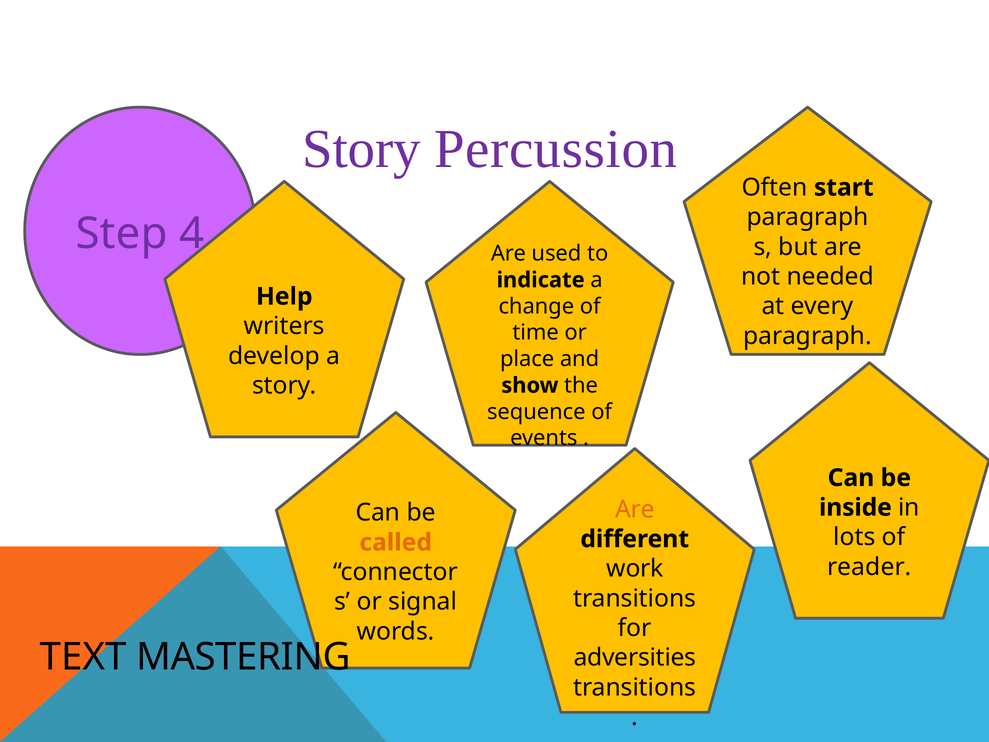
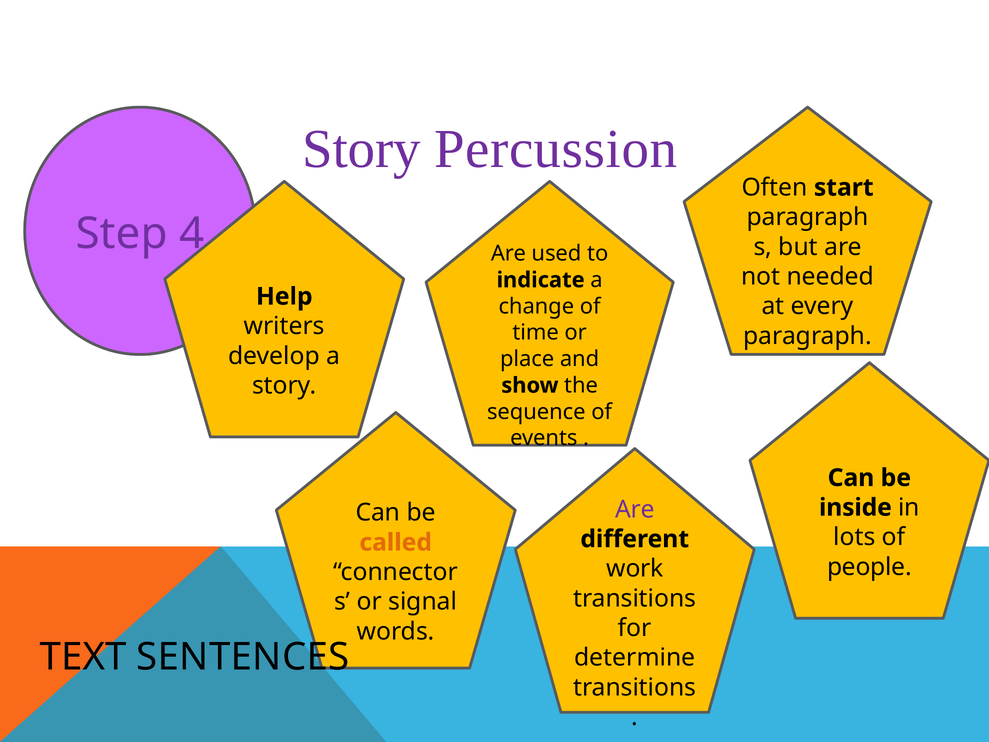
Are colour: orange -> purple (635, 509)
reader: reader -> people (869, 567)
MASTERING: MASTERING -> SENTENCES (243, 657)
adversities: adversities -> determine (635, 658)
